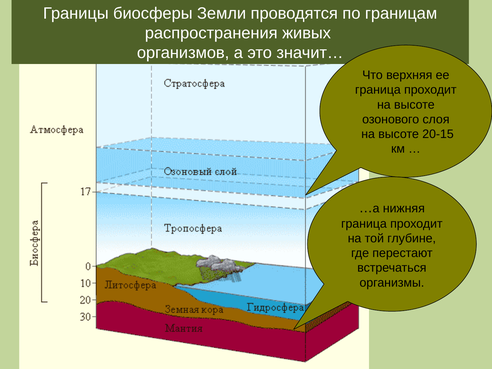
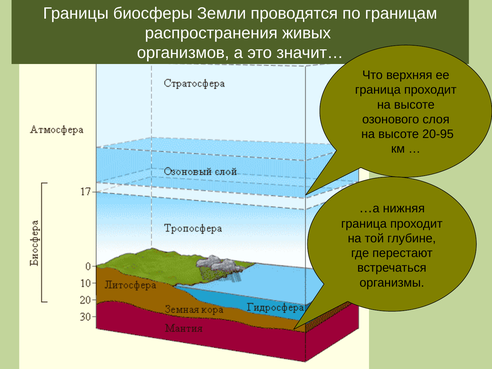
20-15: 20-15 -> 20-95 (438, 134)
